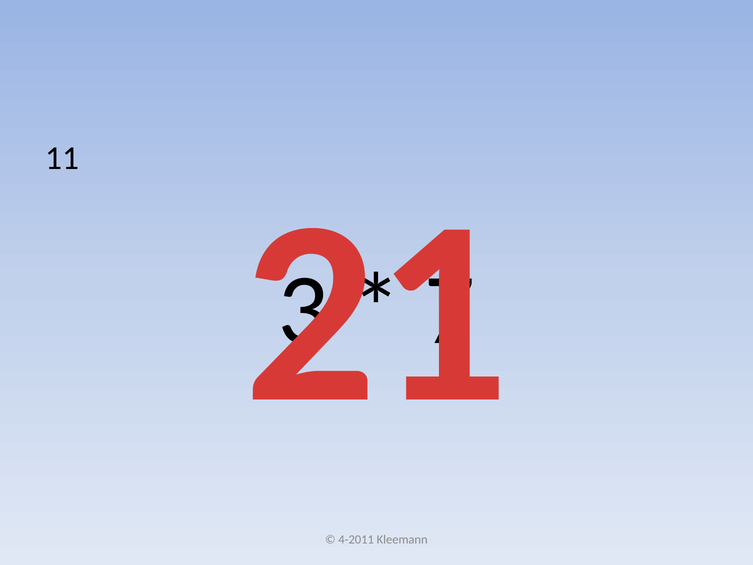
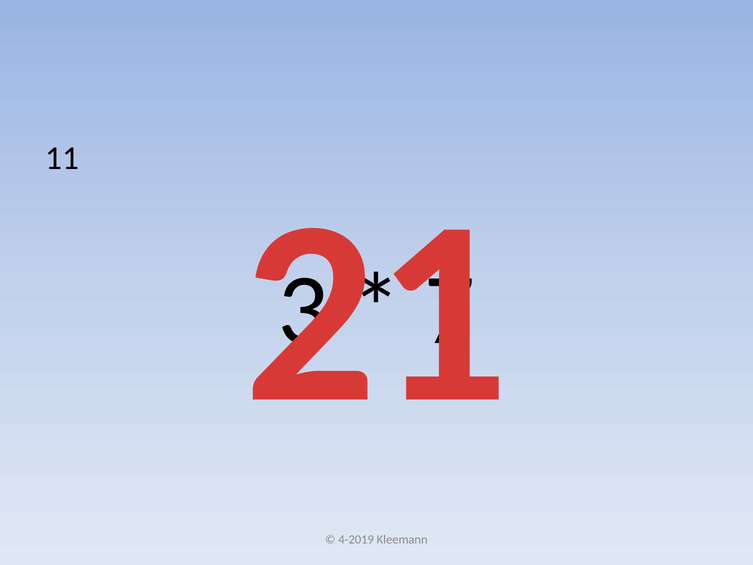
4-2011: 4-2011 -> 4-2019 (356, 539)
